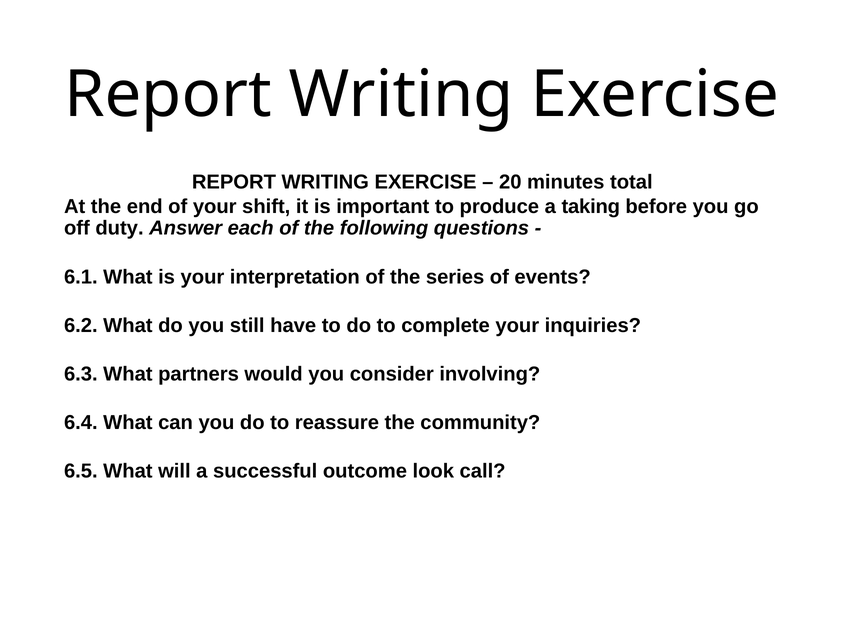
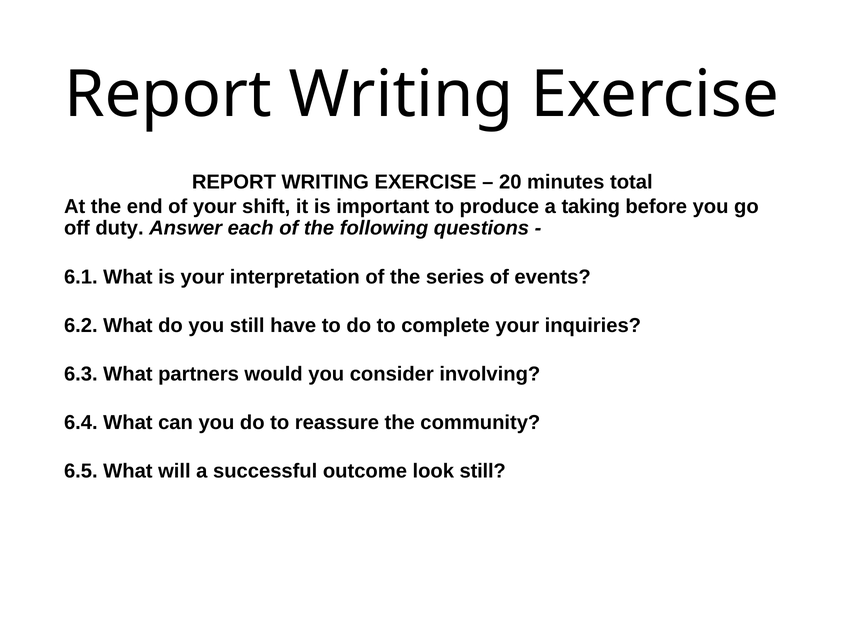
look call: call -> still (483, 472)
